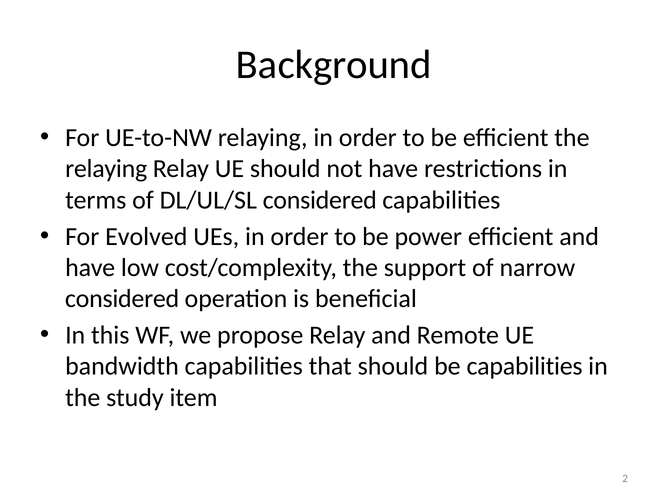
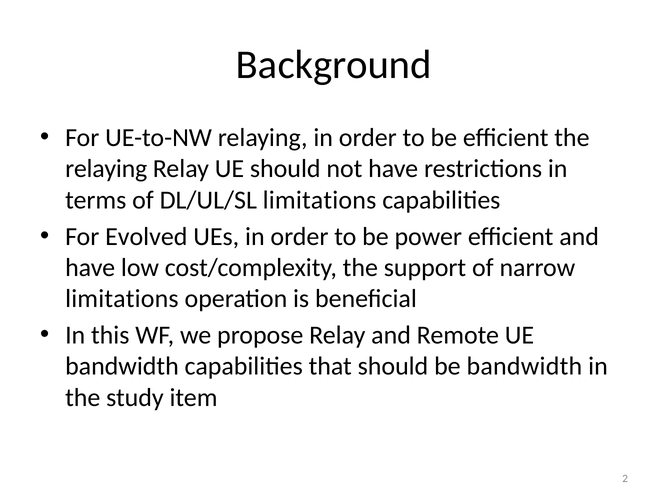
DL/UL/SL considered: considered -> limitations (320, 200)
considered: considered -> limitations (122, 299)
be capabilities: capabilities -> bandwidth (524, 366)
